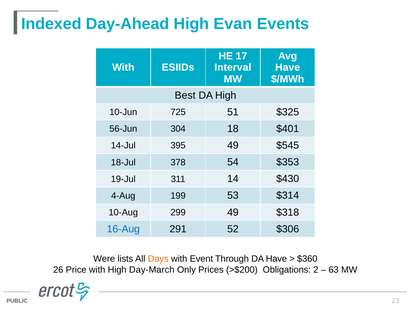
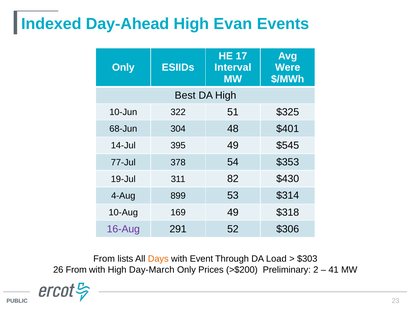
With: With -> Only (123, 67)
Have: Have -> Were (288, 67)
725: 725 -> 322 (178, 112)
56-Jun: 56-Jun -> 68-Jun (123, 129)
18: 18 -> 48 (233, 128)
18-Jul: 18-Jul -> 77-Jul (123, 162)
14: 14 -> 82 (233, 178)
199: 199 -> 899 (178, 195)
299: 299 -> 169 (178, 212)
16-Aug colour: blue -> purple (123, 228)
Were: Were -> From (104, 258)
DA Have: Have -> Load (276, 258)
$360: $360 -> $303 (307, 258)
26 Price: Price -> From (76, 269)
Obligations: Obligations -> Preliminary (287, 269)
63: 63 -> 41 (334, 269)
